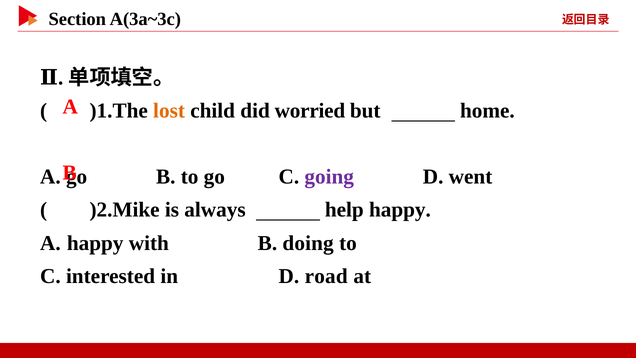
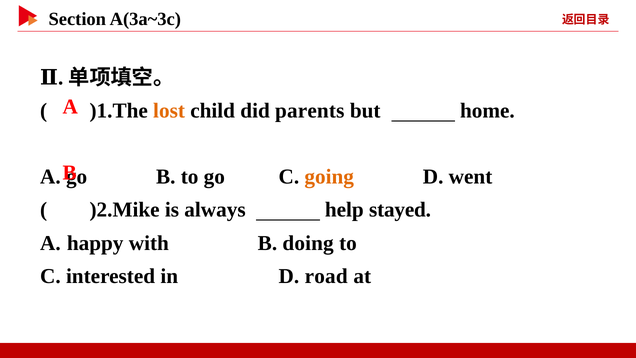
worried: worried -> parents (310, 111)
going colour: purple -> orange (329, 177)
help happy: happy -> stayed (400, 210)
